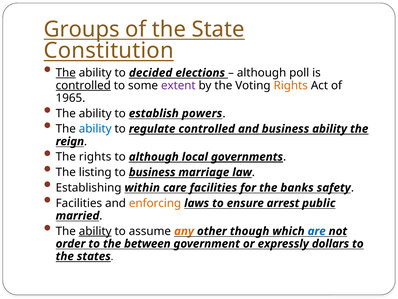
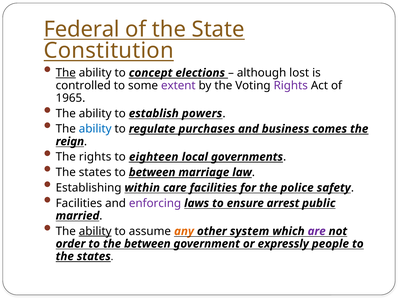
Groups: Groups -> Federal (82, 29)
decided: decided -> concept (151, 73)
poll: poll -> lost (299, 73)
controlled underline: present -> none (83, 85)
Rights colour: orange -> purple (291, 85)
regulate controlled: controlled -> purchases (207, 129)
business ability: ability -> comes (330, 129)
to although: although -> eighteen (154, 157)
governments underline: present -> none (247, 157)
listing: listing -> states (95, 172)
to business: business -> between (152, 172)
banks: banks -> police (297, 187)
enforcing colour: orange -> purple (155, 203)
though: though -> system (250, 231)
are colour: blue -> purple (317, 231)
dollars: dollars -> people (330, 243)
